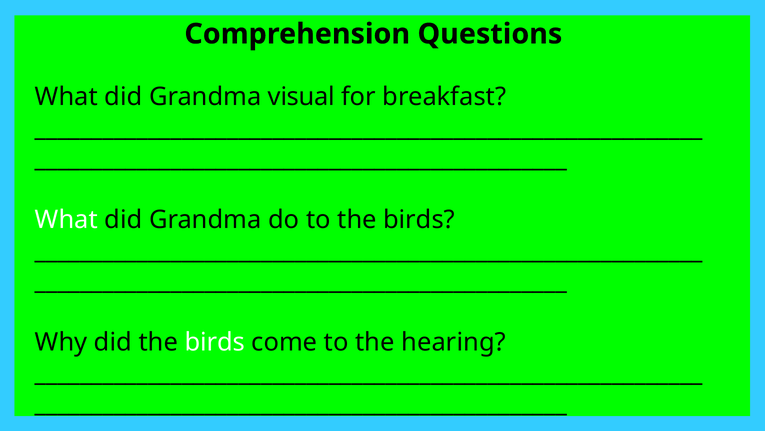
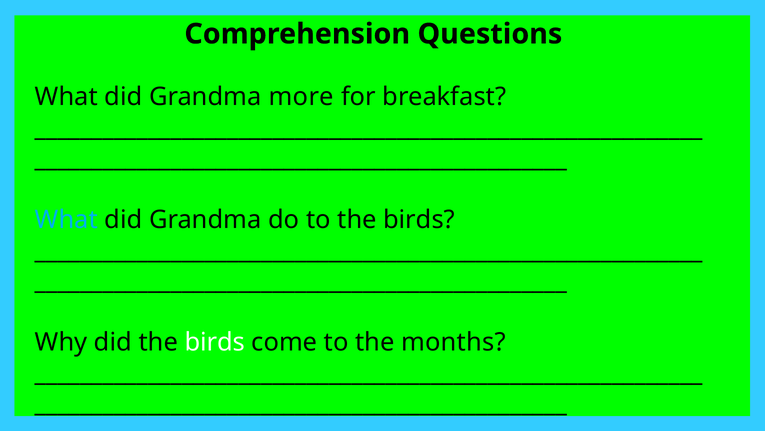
visual: visual -> more (301, 97)
What colour: white -> light blue (66, 219)
hearing: hearing -> months (454, 342)
